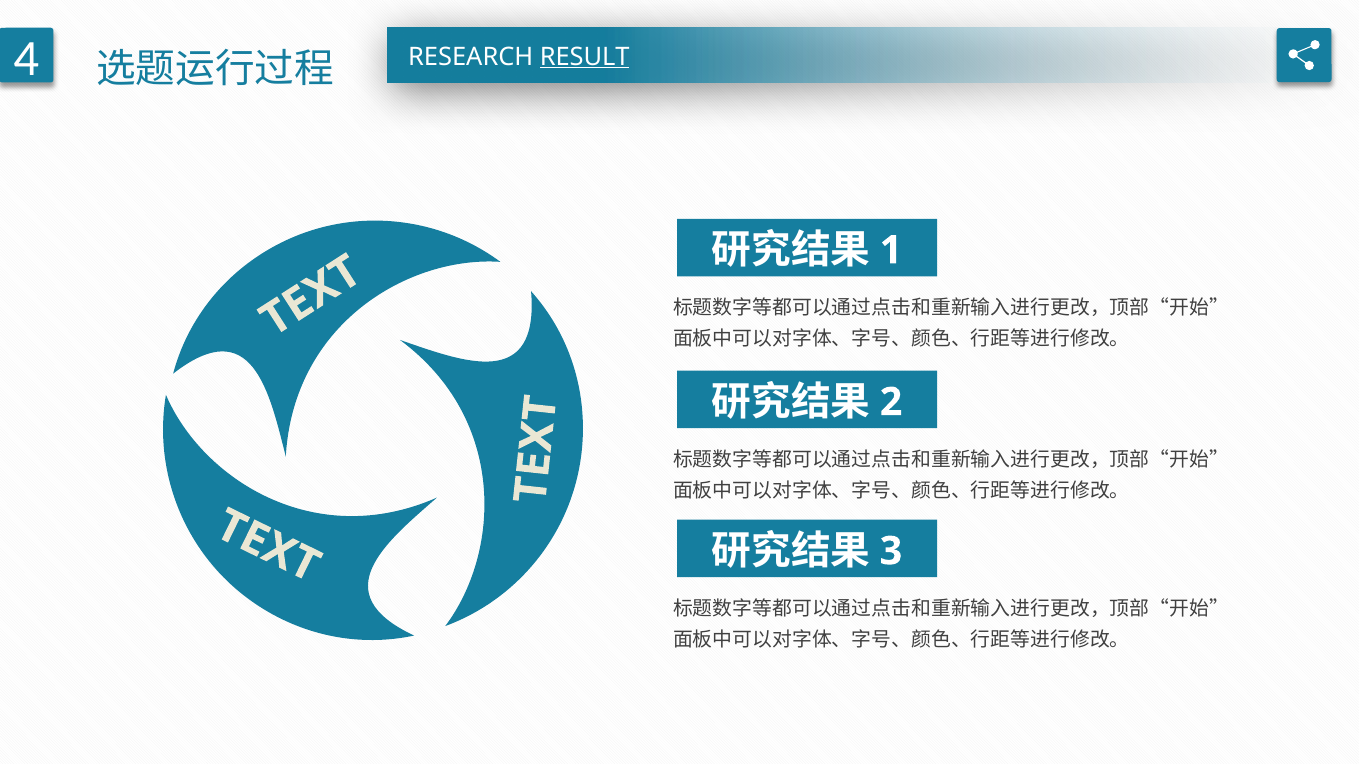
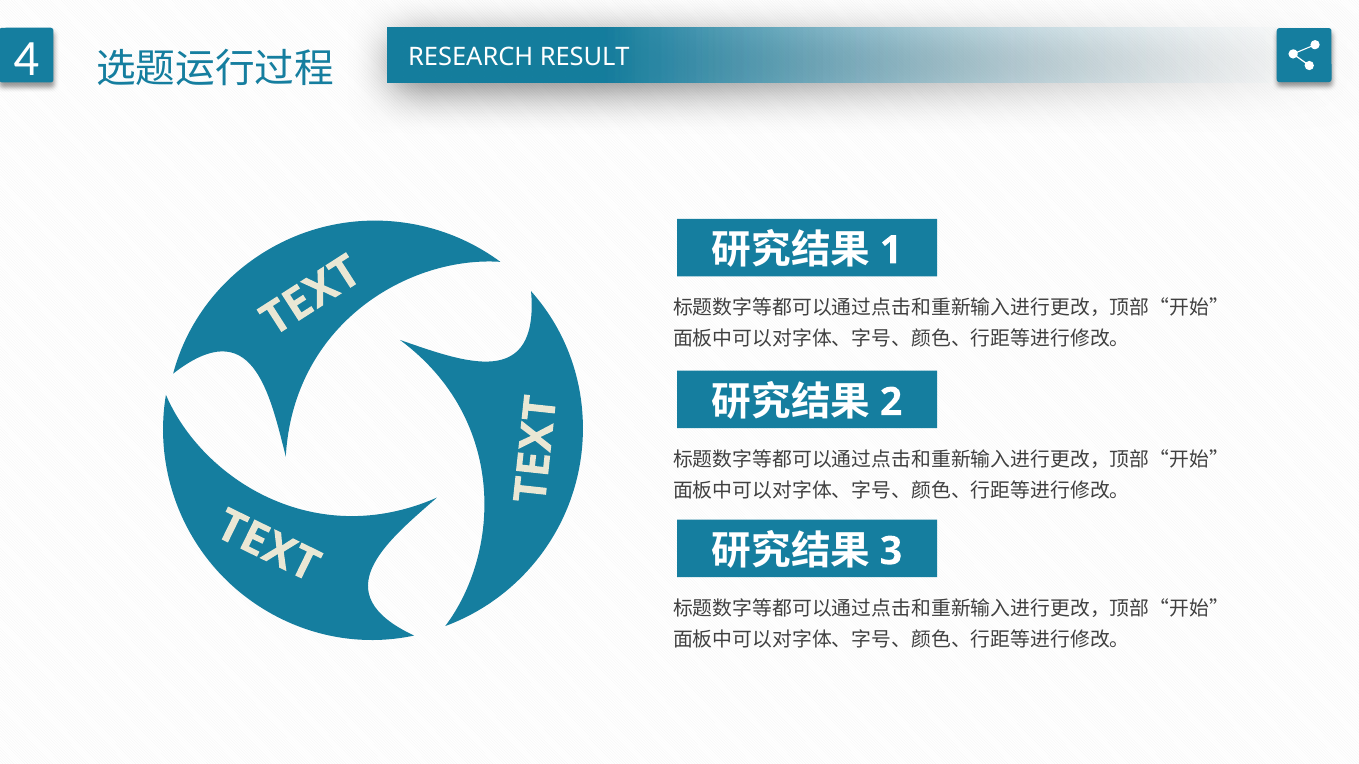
RESULT underline: present -> none (585, 57)
